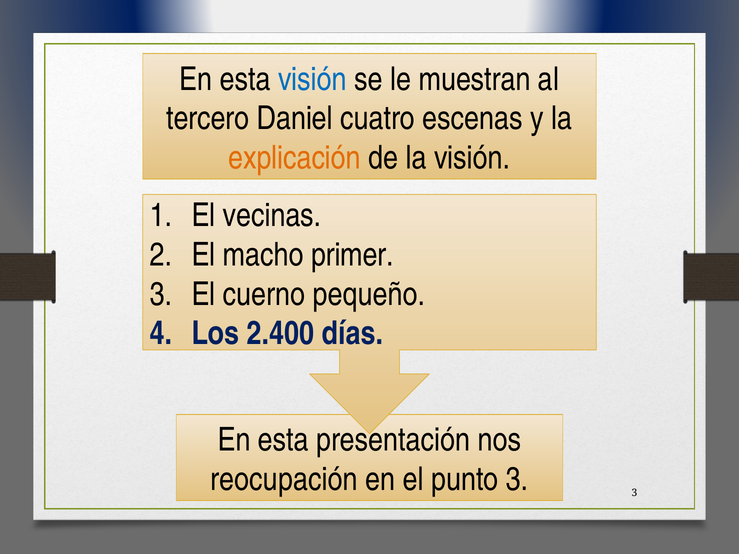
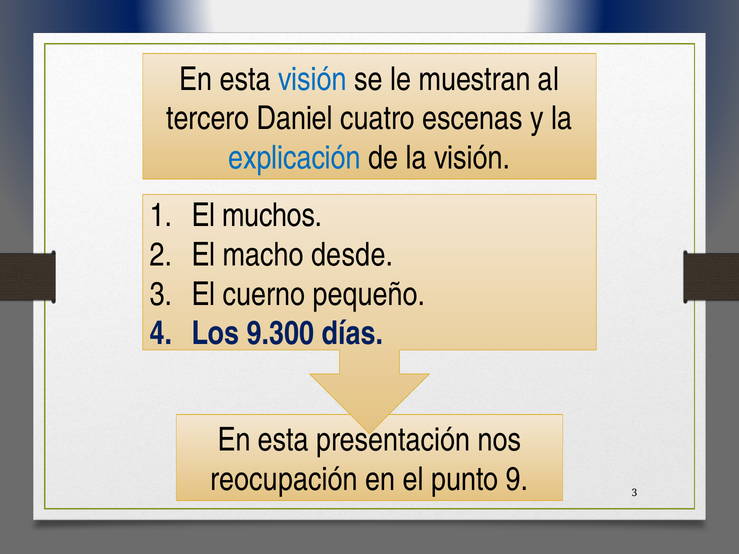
explicación colour: orange -> blue (294, 158)
vecinas: vecinas -> muchos (272, 215)
primer: primer -> desde (352, 255)
2.400: 2.400 -> 9.300 (281, 334)
punto 3: 3 -> 9 (517, 480)
